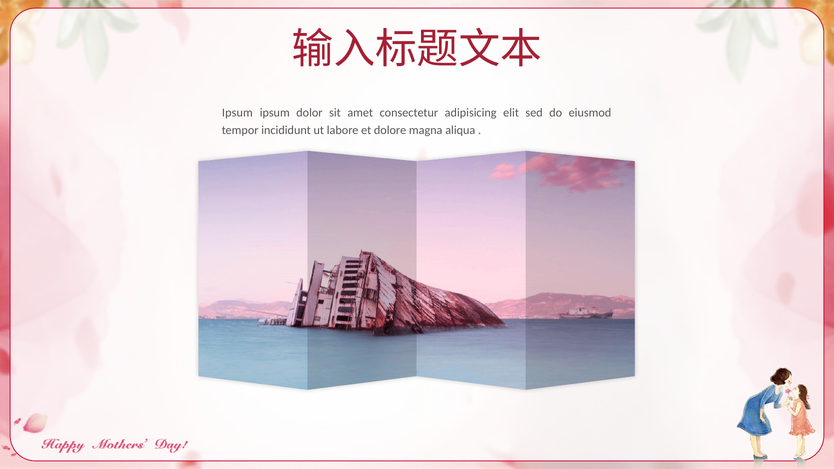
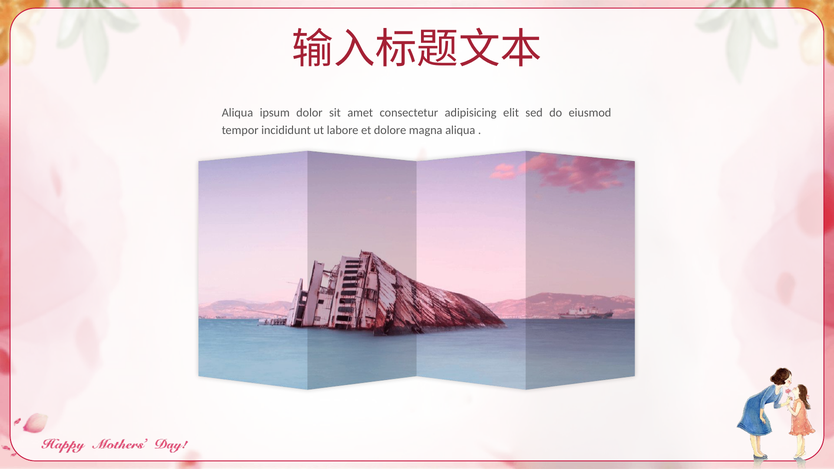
Ipsum: Ipsum -> Aliqua (237, 113)
